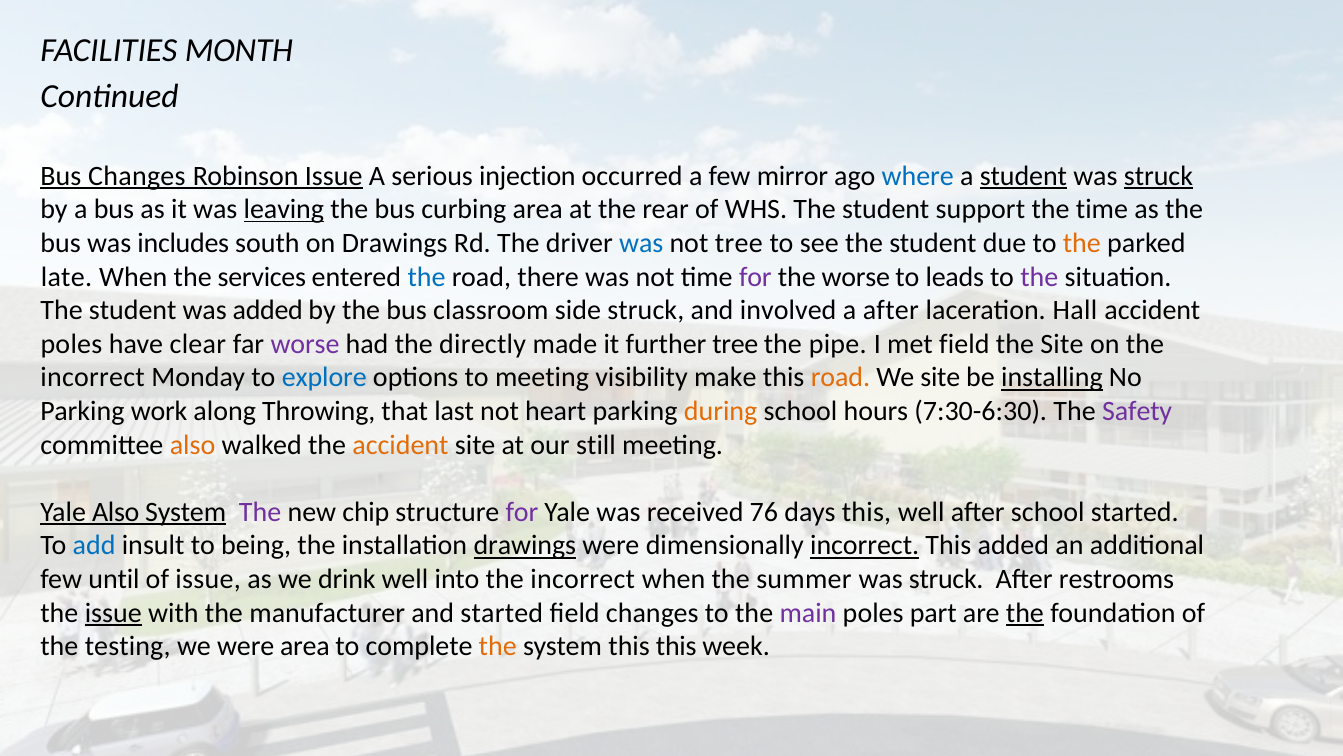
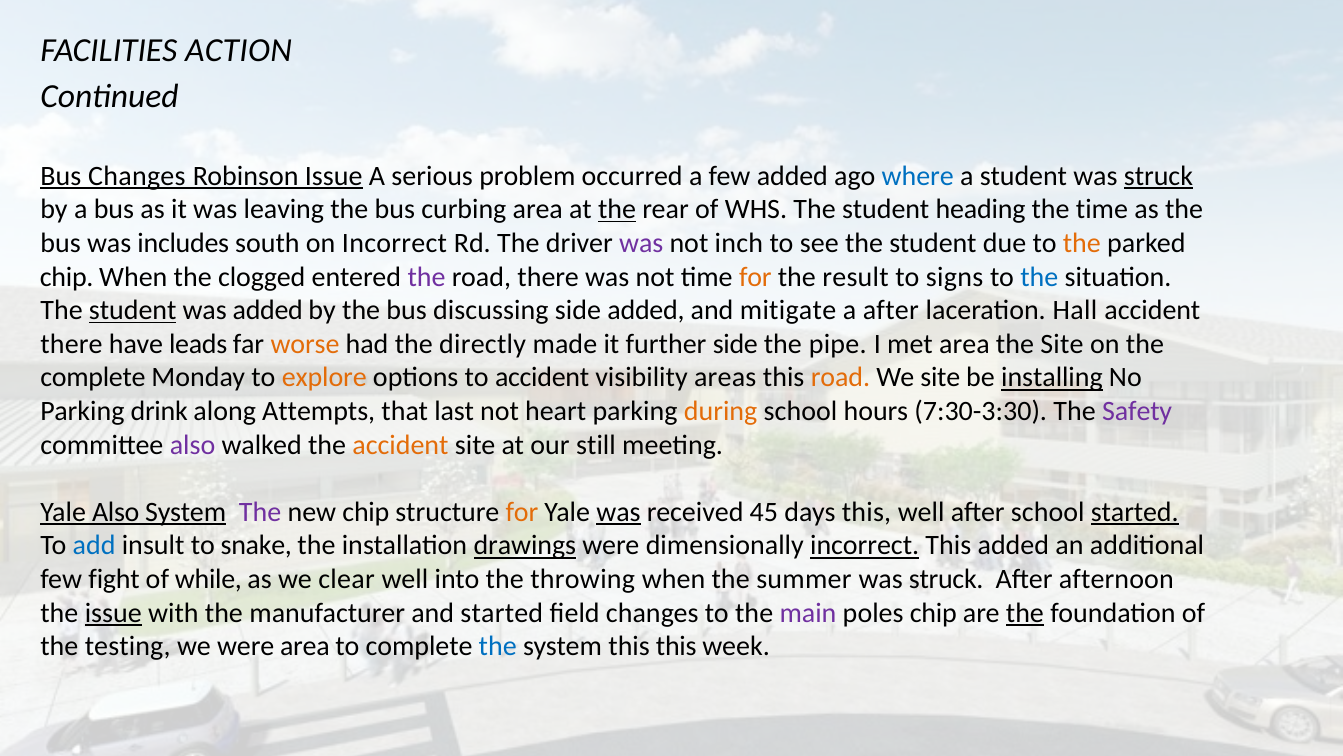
MONTH: MONTH -> ACTION (239, 50)
injection: injection -> problem (527, 176)
few mirror: mirror -> added (792, 176)
student underline: present -> none (1023, 176)
leaving underline: present -> none (284, 209)
the underline: none -> present (617, 209)
support: support -> heading (981, 209)
on Drawings: Drawings -> Incorrect (395, 243)
was colour: blue -> purple (641, 243)
not tree: tree -> inch (739, 243)
late: late -> chip (67, 277)
services: services -> clogged (262, 277)
the colour: blue -> purple (426, 277)
for colour: purple -> orange (755, 277)
the worse: worse -> result (856, 277)
leads: leads -> signs (955, 277)
the colour: purple -> blue (1039, 277)
student underline: none -> present (133, 310)
classroom: classroom -> discussing (491, 310)
side struck: struck -> added (646, 310)
involved: involved -> mitigate (788, 310)
poles: poles -> there (72, 344)
clear: clear -> leads (198, 344)
worse colour: purple -> orange (305, 344)
further tree: tree -> side (735, 344)
met field: field -> area (964, 344)
incorrect: incorrect -> complete (93, 377)
explore colour: blue -> orange (324, 377)
to meeting: meeting -> accident (542, 377)
make: make -> areas (725, 377)
work: work -> drink (159, 411)
Throwing: Throwing -> Attempts (319, 411)
7:30-6:30: 7:30-6:30 -> 7:30-3:30 (981, 411)
also colour: orange -> purple (193, 445)
for colour: purple -> orange (522, 512)
was underline: none -> present (618, 512)
76: 76 -> 45 (764, 512)
started underline: none -> present (1135, 512)
being: being -> snake (256, 545)
until: until -> fight (114, 579)
of issue: issue -> while (208, 579)
drink: drink -> clear (347, 579)
into the incorrect: incorrect -> throwing (583, 579)
restrooms: restrooms -> afternoon (1116, 579)
poles part: part -> chip (933, 612)
the colour: orange -> blue (498, 646)
